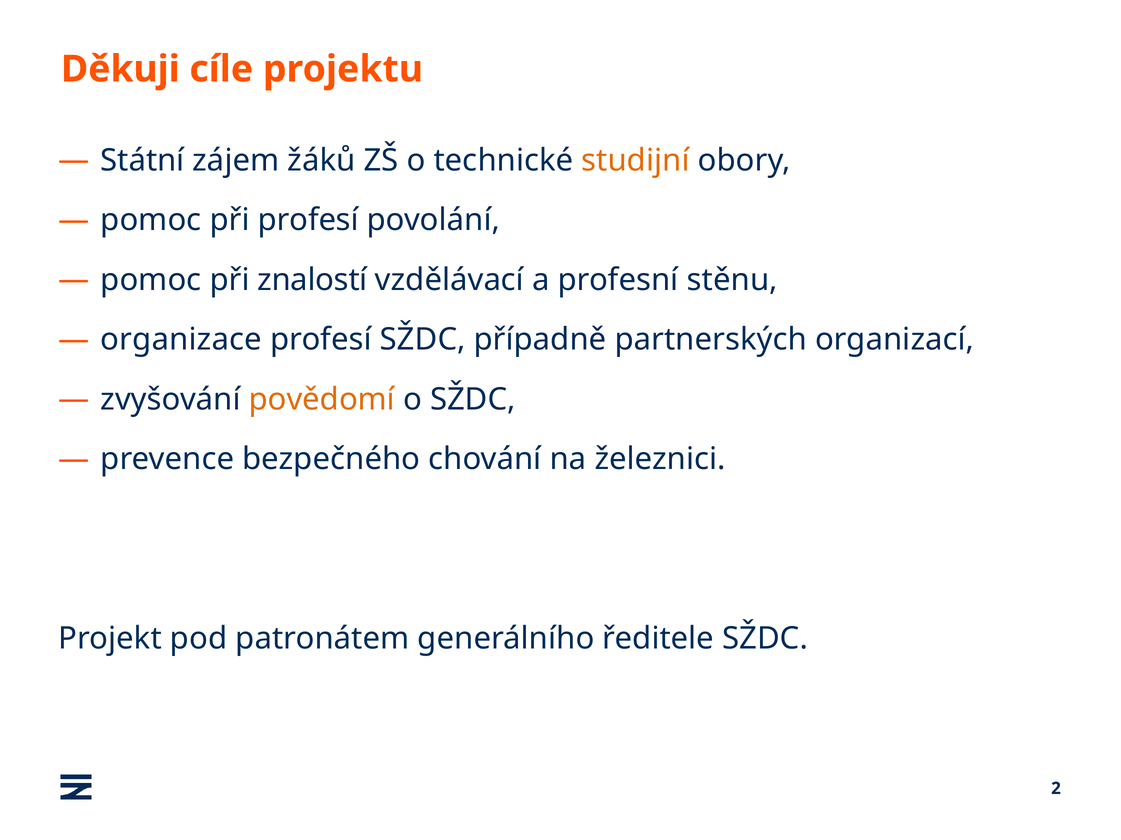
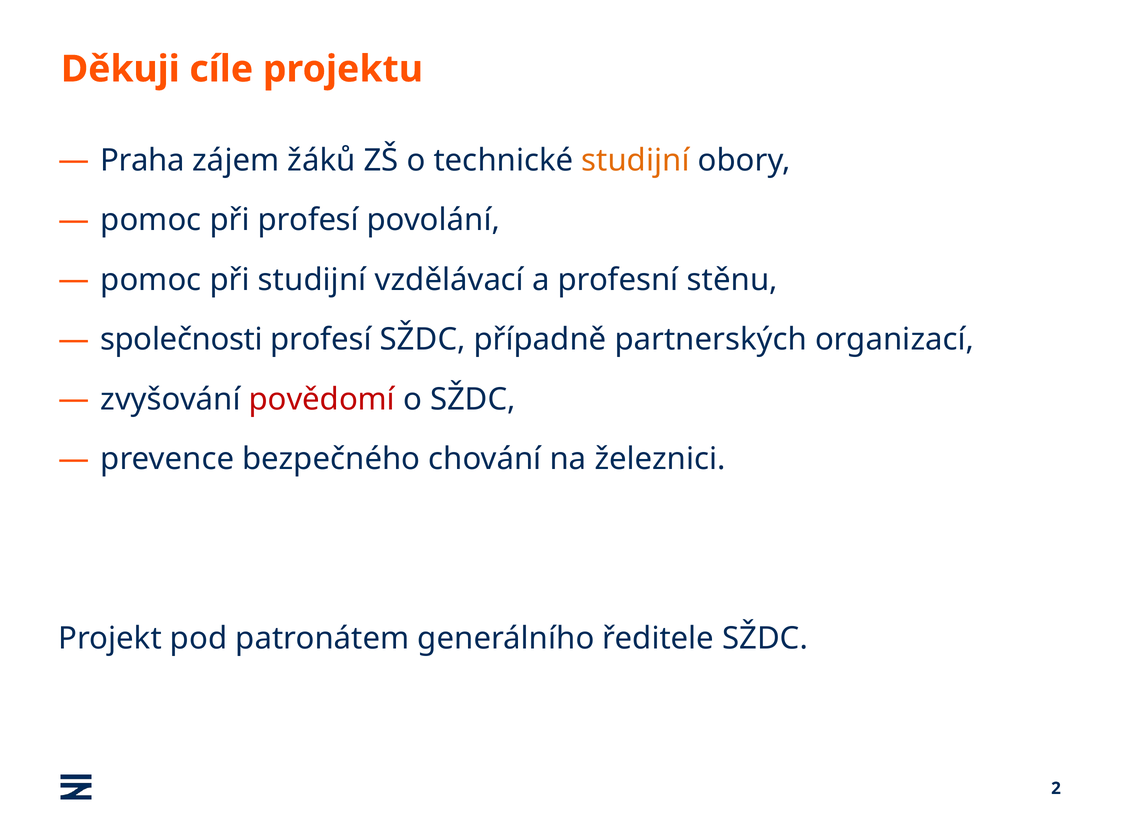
Státní: Státní -> Praha (143, 161)
při znalostí: znalostí -> studijní (312, 280)
organizace: organizace -> společnosti (181, 340)
povědomí colour: orange -> red (322, 400)
